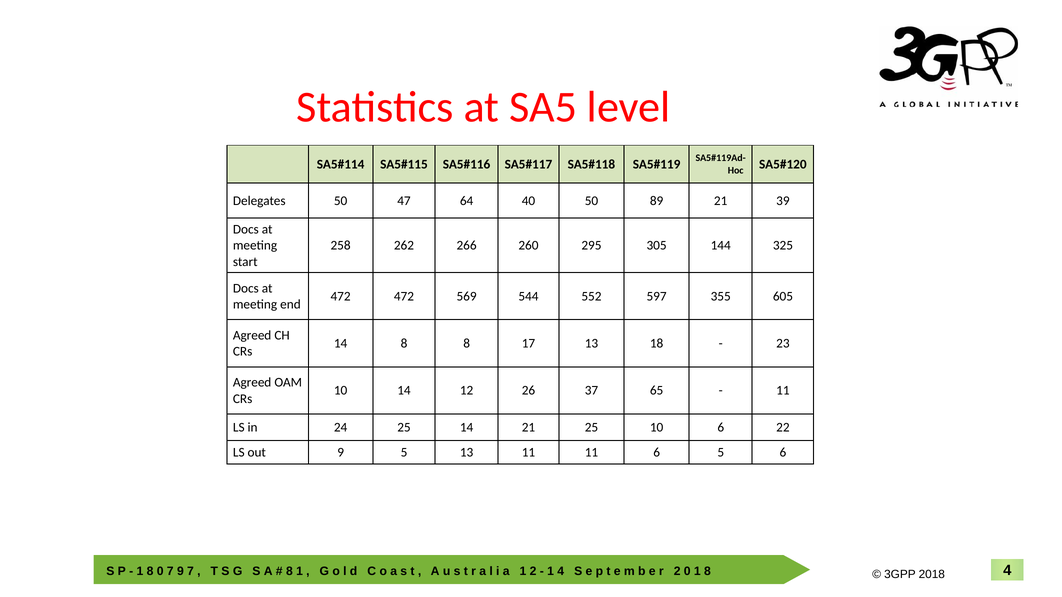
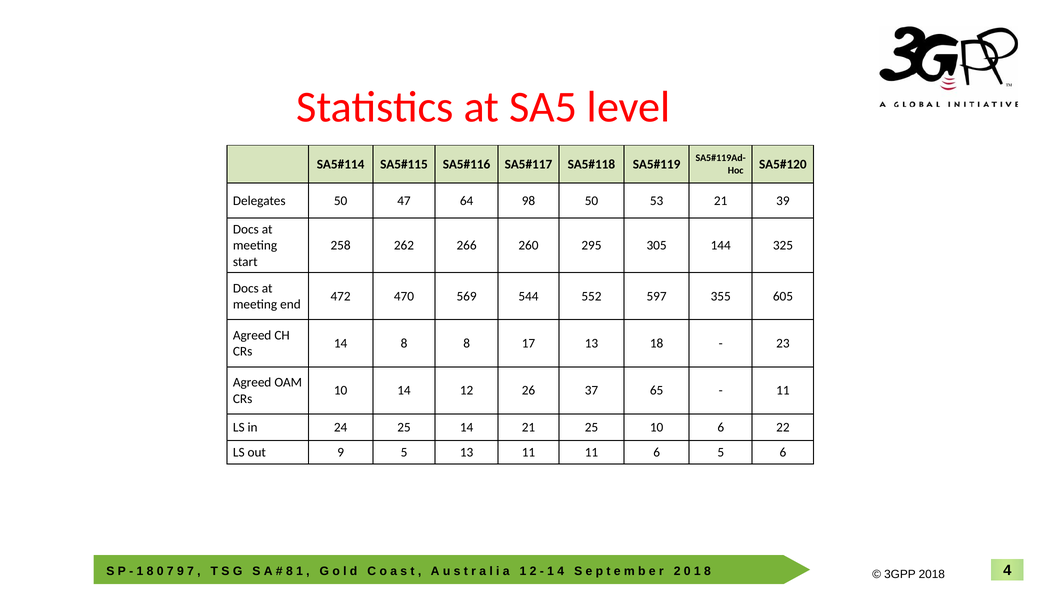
40: 40 -> 98 (528, 201)
89: 89 -> 53 (657, 201)
472 472: 472 -> 470 (404, 296)
